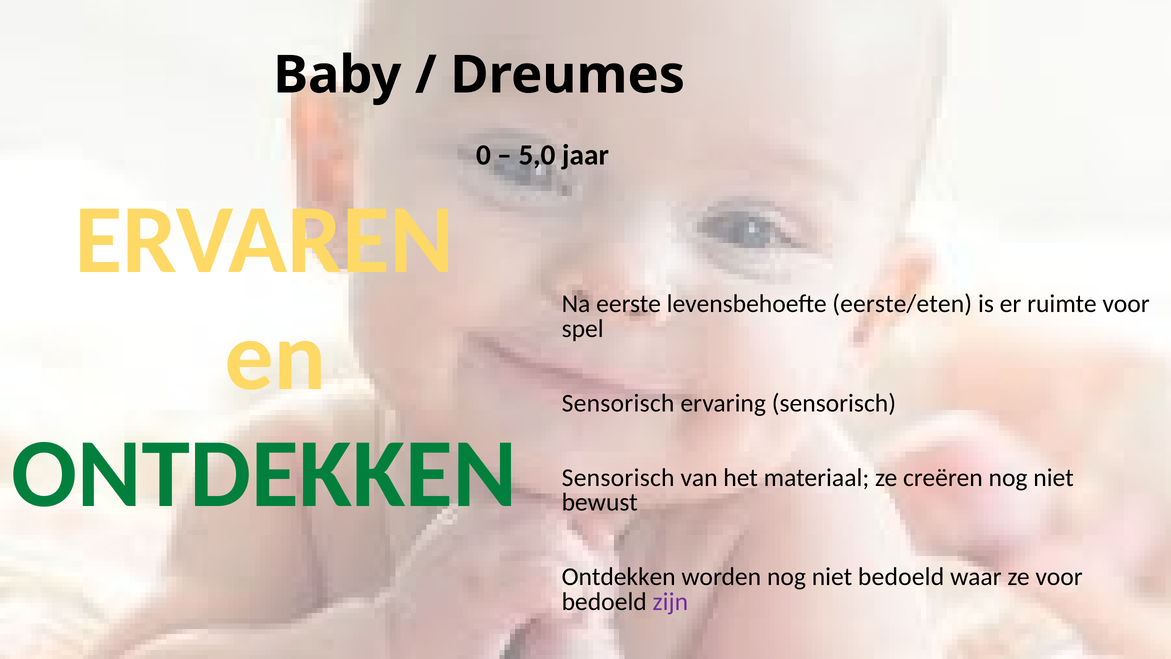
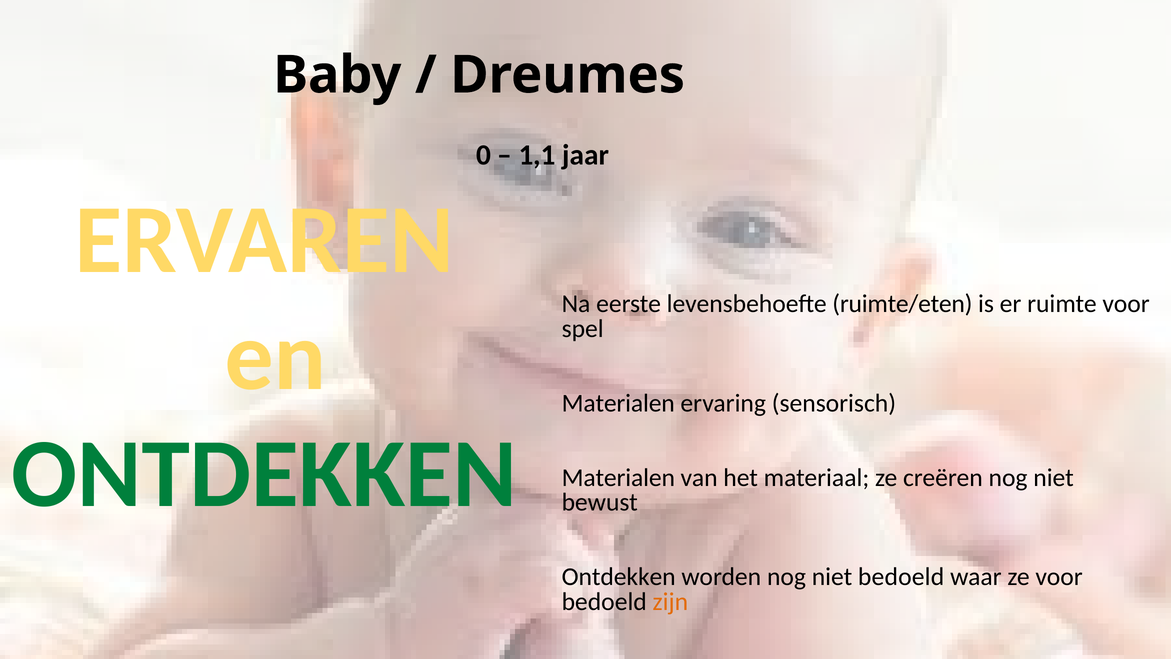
5,0: 5,0 -> 1,1 (537, 155)
eerste/eten: eerste/eten -> ruimte/eten (902, 304)
Sensorisch: Sensorisch -> Materialen (618, 403)
Sensorisch: Sensorisch -> Materialen (618, 477)
zijn colour: purple -> orange (670, 602)
